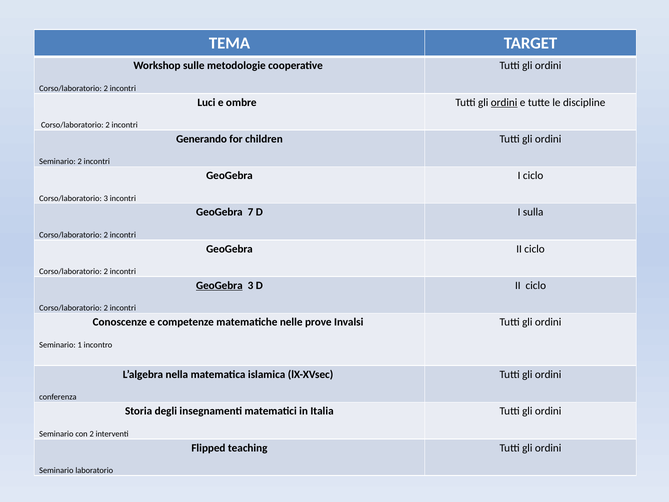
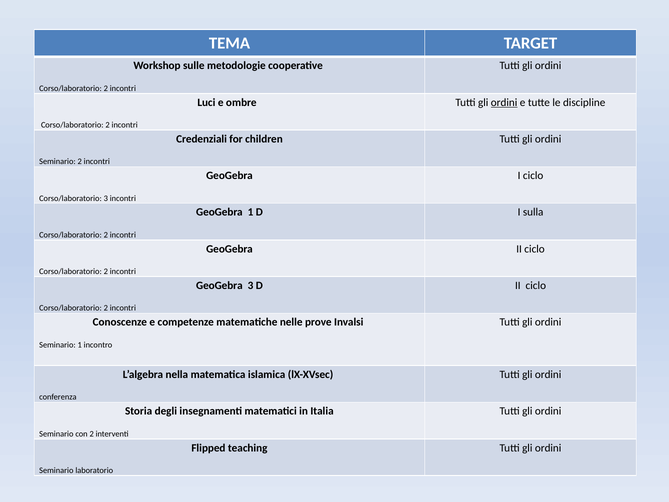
Generando: Generando -> Credenziali (202, 139)
GeoGebra 7: 7 -> 1 (250, 212)
GeoGebra underline: present -> none (219, 285)
